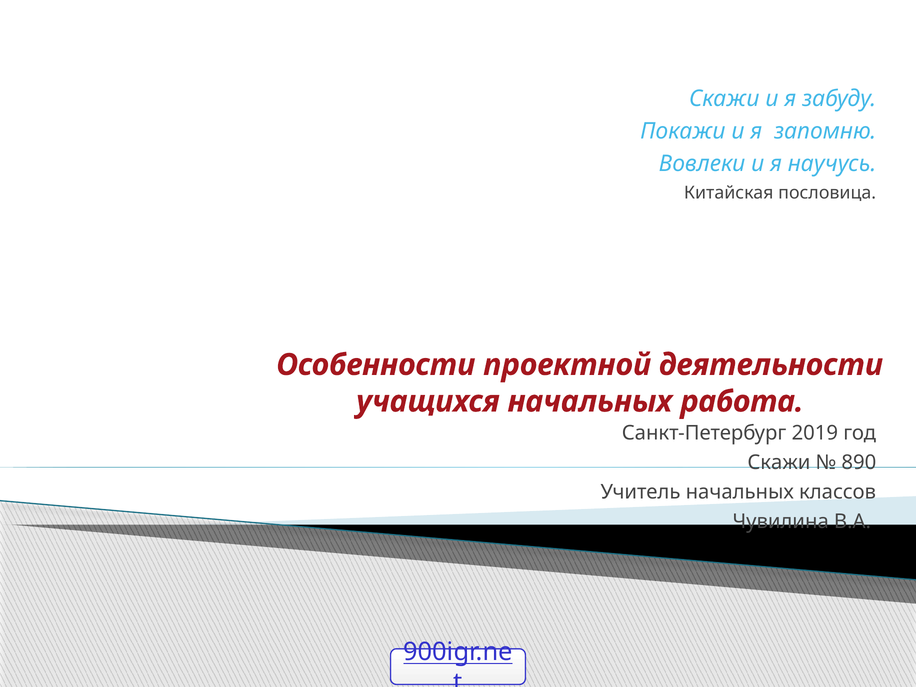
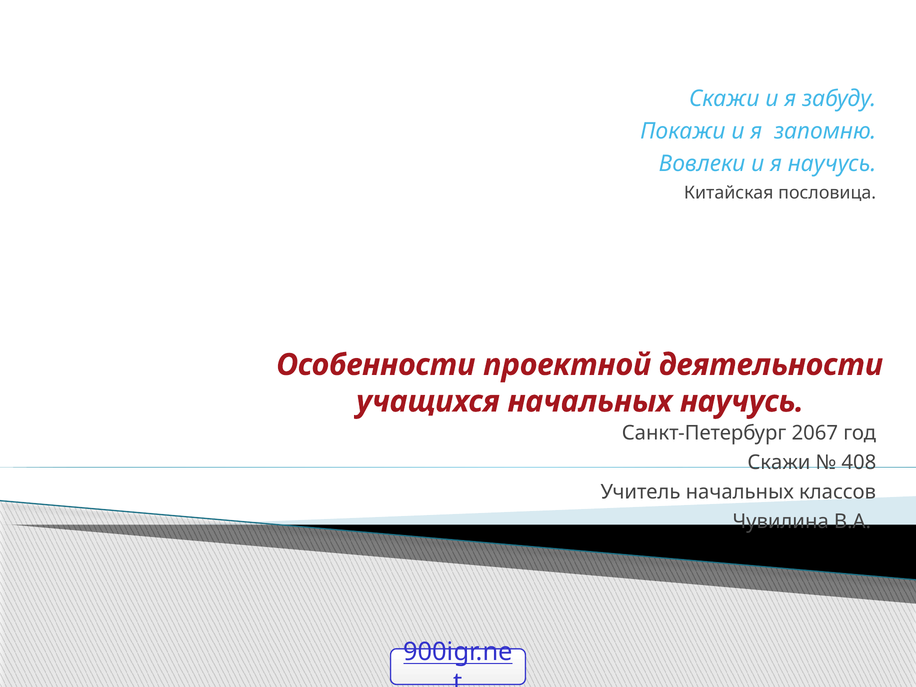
начальных работа: работа -> научусь (742, 402)
2019: 2019 -> 2067 (815, 433)
890: 890 -> 408 (859, 463)
